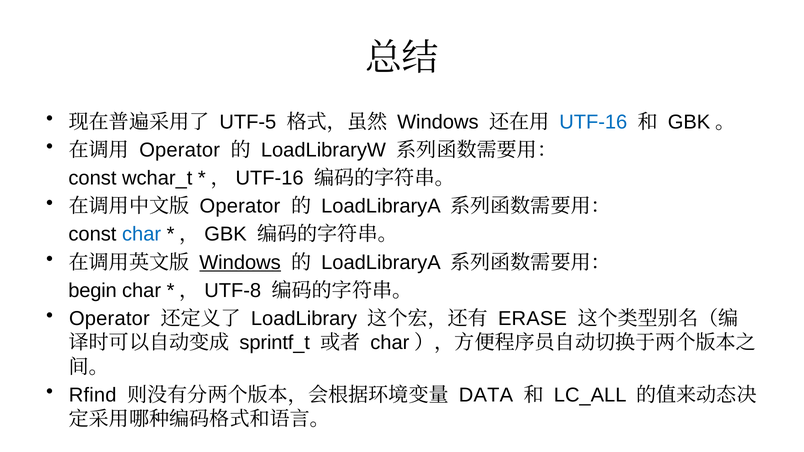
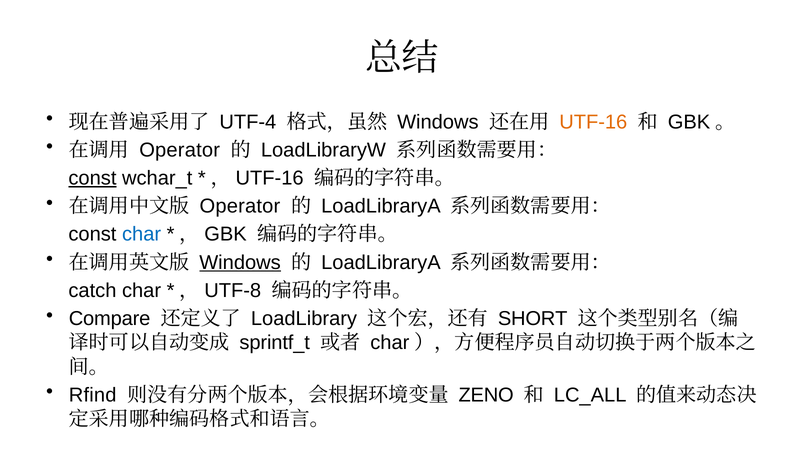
UTF-5: UTF-5 -> UTF-4 (248, 122)
UTF-16 colour: blue -> orange (593, 122)
const underline: none -> present (92, 178)
begin: begin -> catch (92, 291)
Operator: Operator -> Compare (110, 319)
ERASE: ERASE -> SHORT (533, 319)
DATA: DATA -> ZENO (486, 395)
